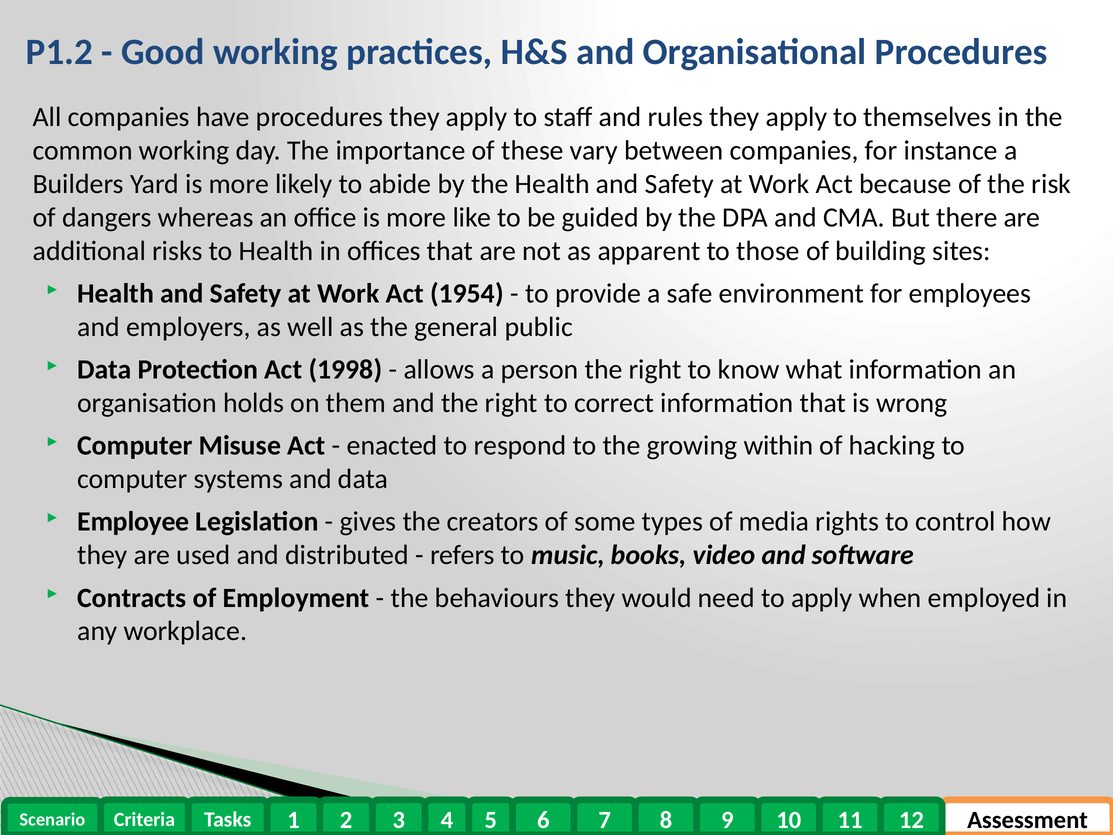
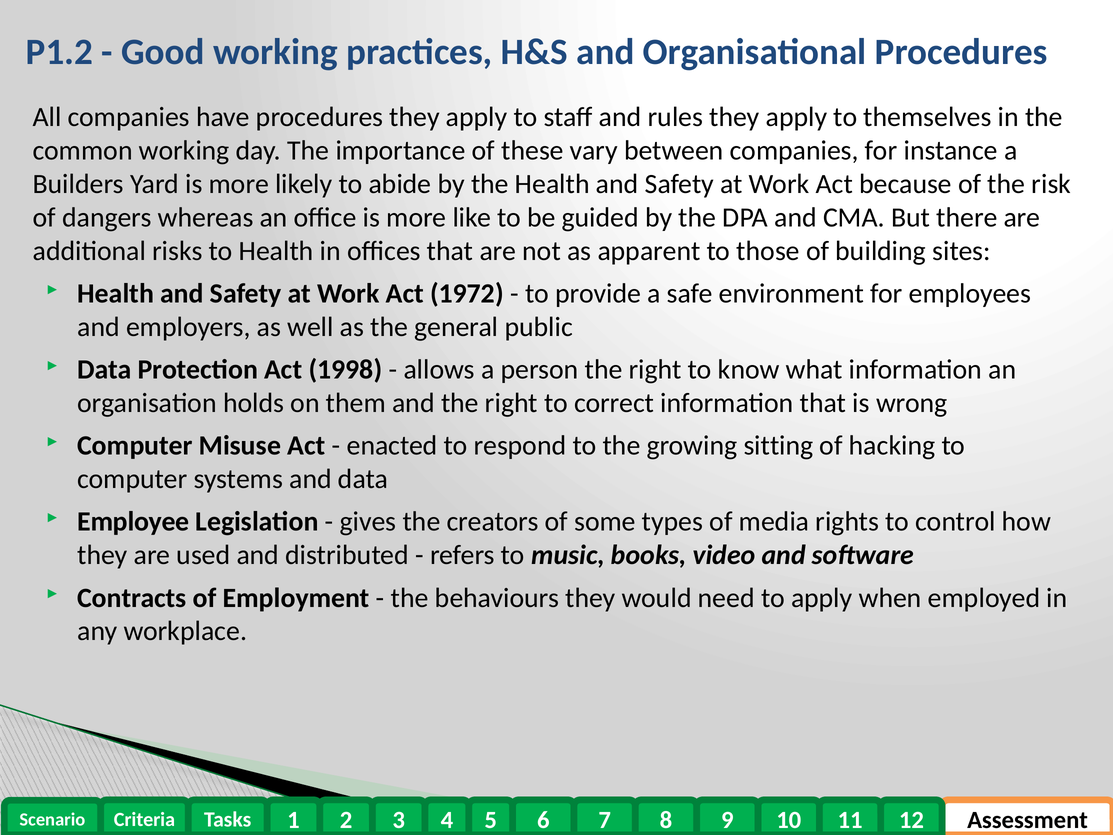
1954: 1954 -> 1972 (467, 293)
within: within -> sitting (778, 446)
